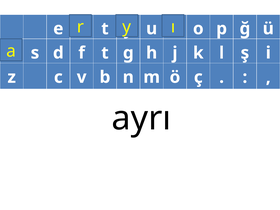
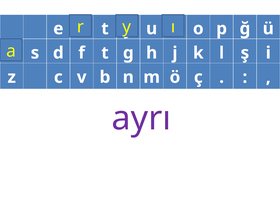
ayrı colour: black -> purple (141, 118)
